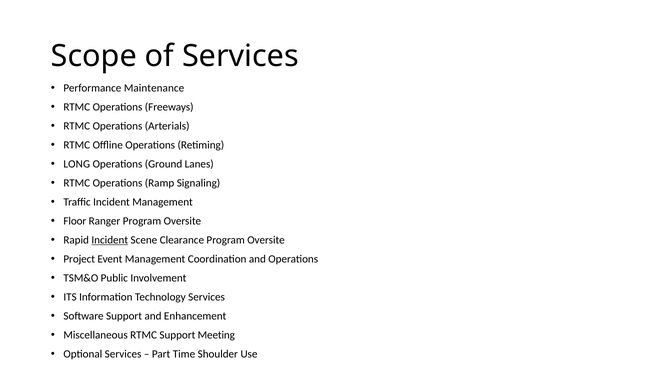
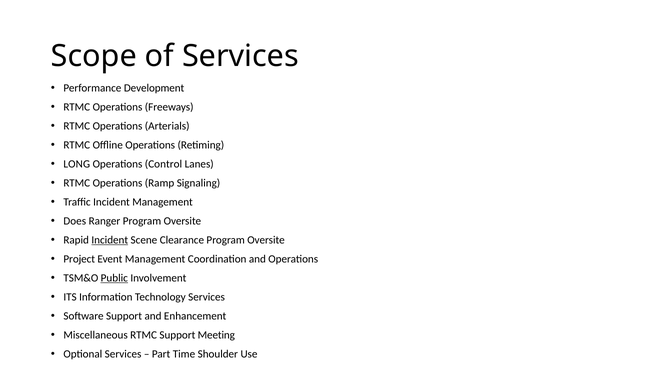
Maintenance: Maintenance -> Development (154, 88)
Ground: Ground -> Control (164, 164)
Floor: Floor -> Does (75, 221)
Public underline: none -> present (114, 278)
